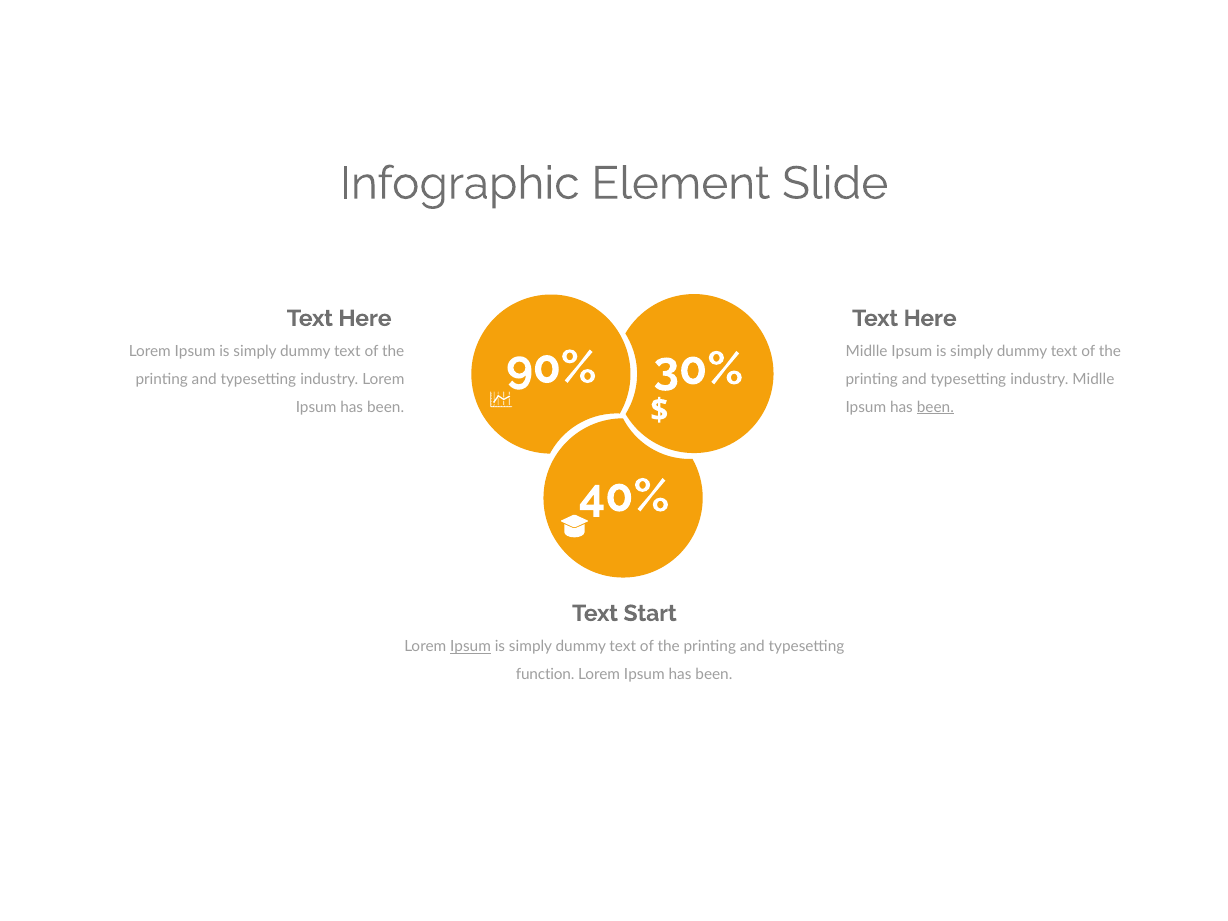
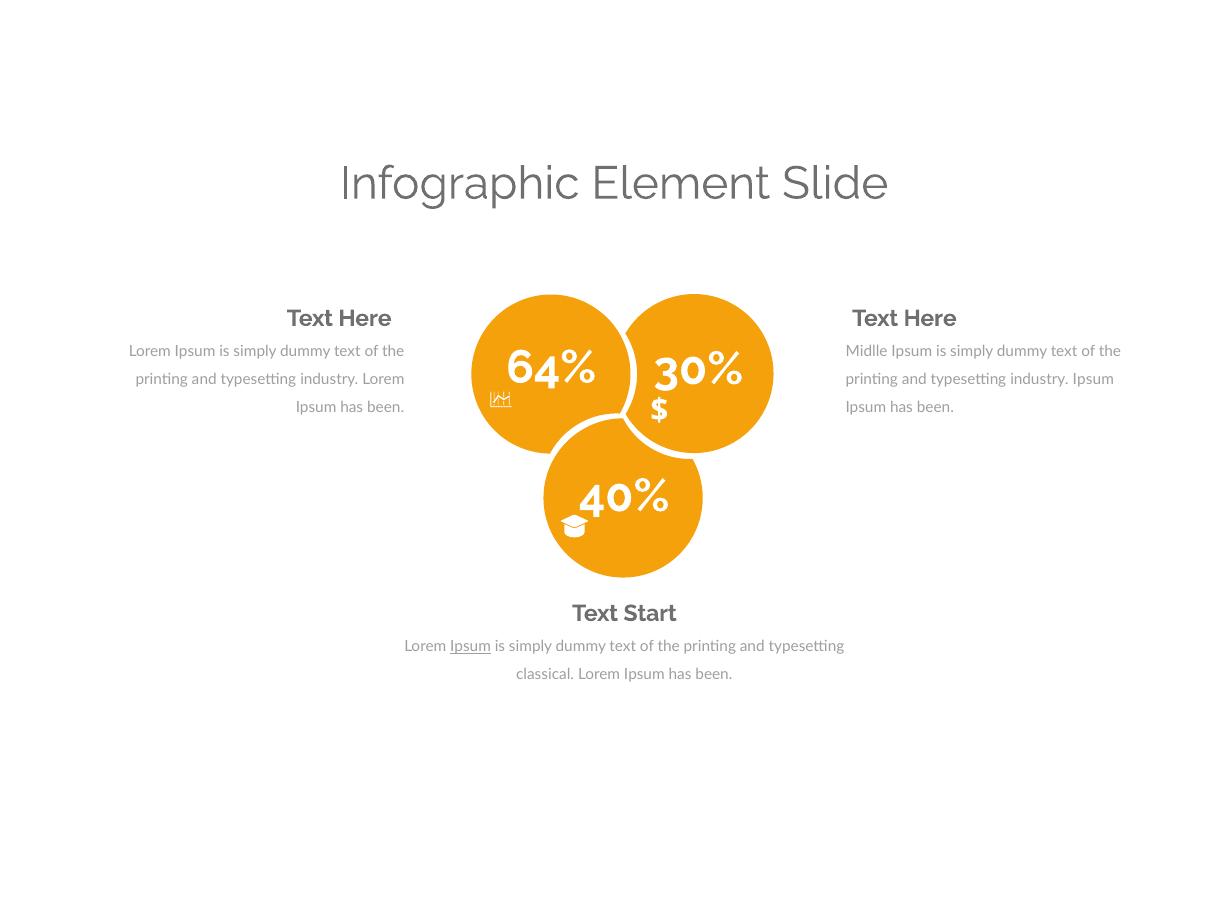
90%: 90% -> 64% (551, 367)
industry Midlle: Midlle -> Ipsum (1093, 380)
been underline: present -> none (935, 407)
function: function -> classical (545, 675)
